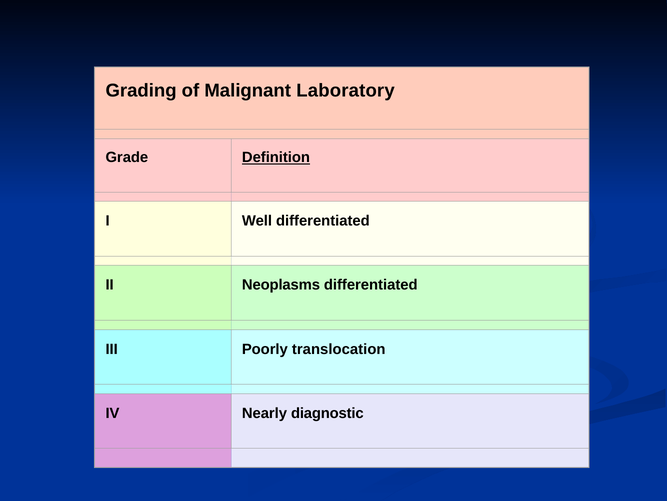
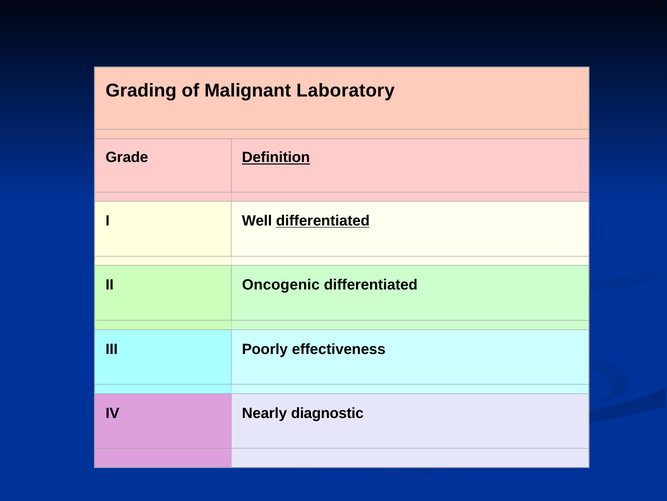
differentiated underline: none -> present (323, 221)
Neoplasms: Neoplasms -> Oncogenic (281, 285)
translocation: translocation -> effectiveness (339, 349)
